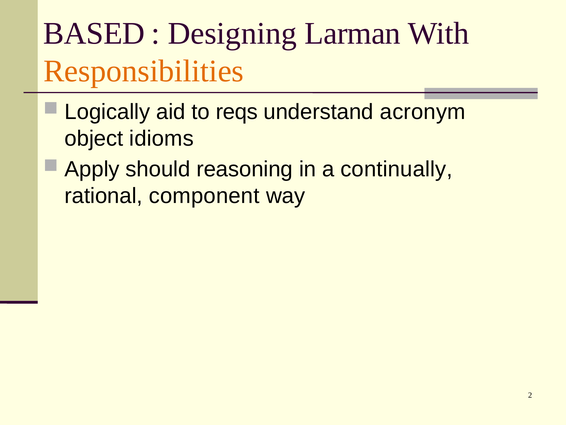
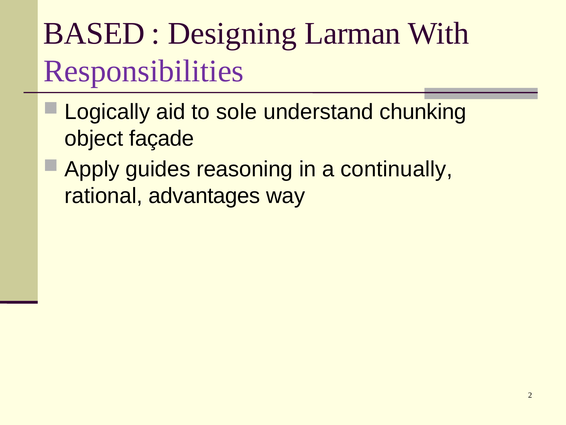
Responsibilities colour: orange -> purple (144, 71)
reqs: reqs -> sole (237, 112)
acronym: acronym -> chunking (423, 112)
idioms: idioms -> façade (162, 138)
should: should -> guides (158, 169)
component: component -> advantages (204, 196)
